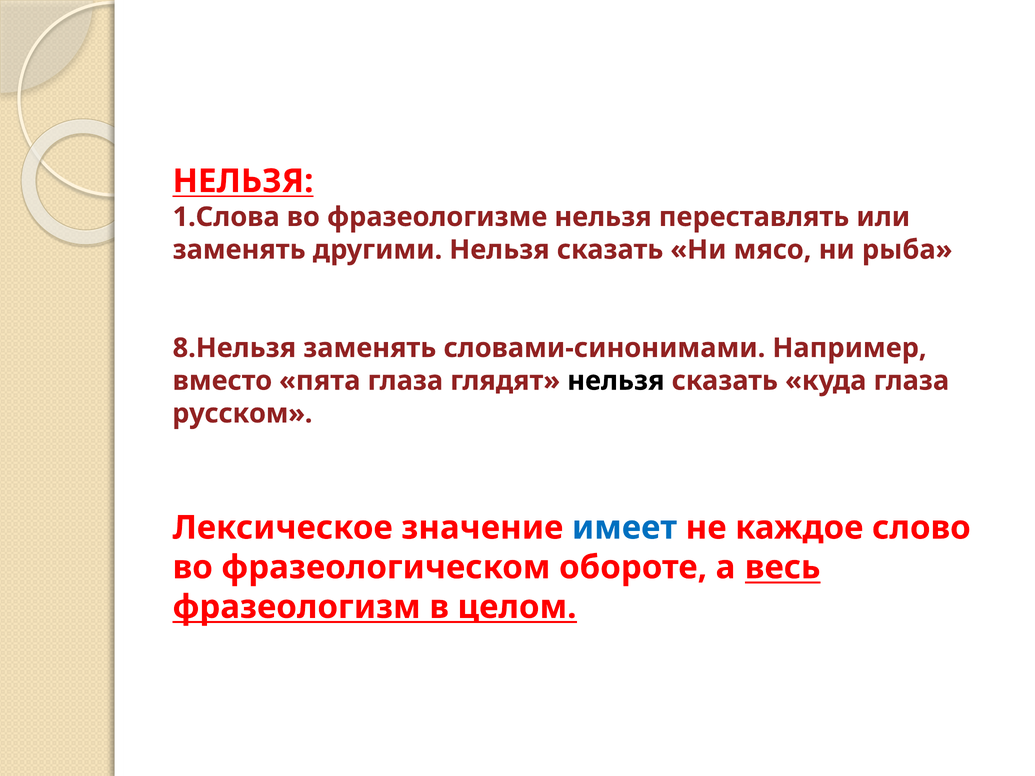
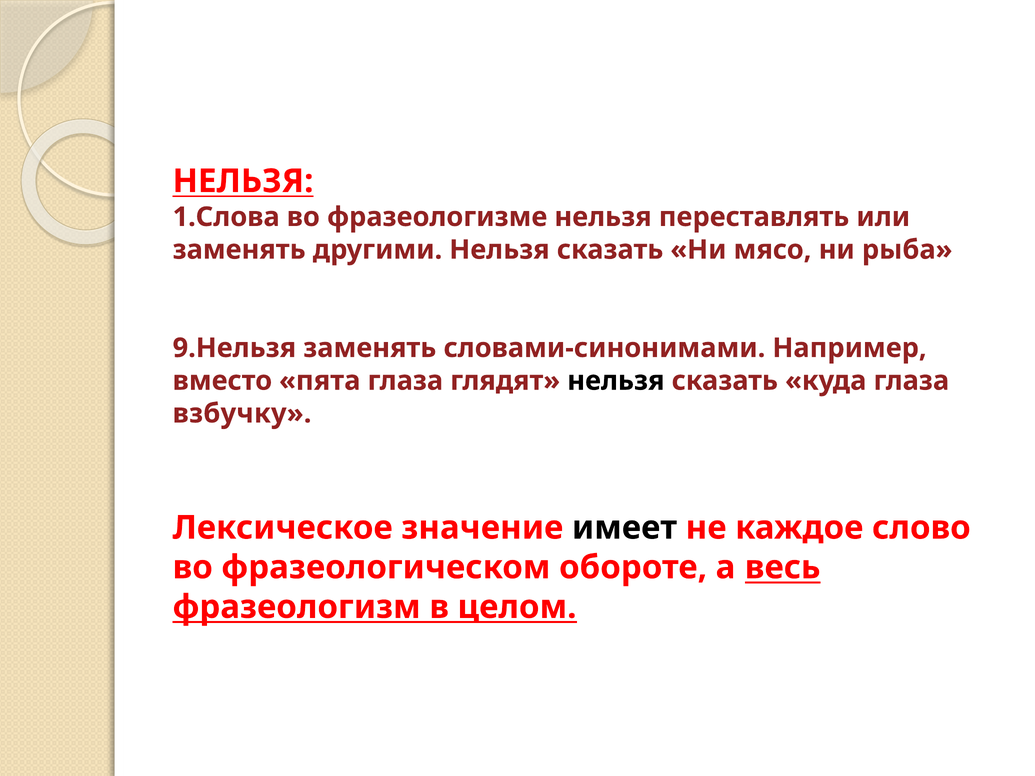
8.Нельзя: 8.Нельзя -> 9.Нельзя (234, 348)
русском: русском -> взбучку (242, 414)
имеет colour: blue -> black (624, 528)
